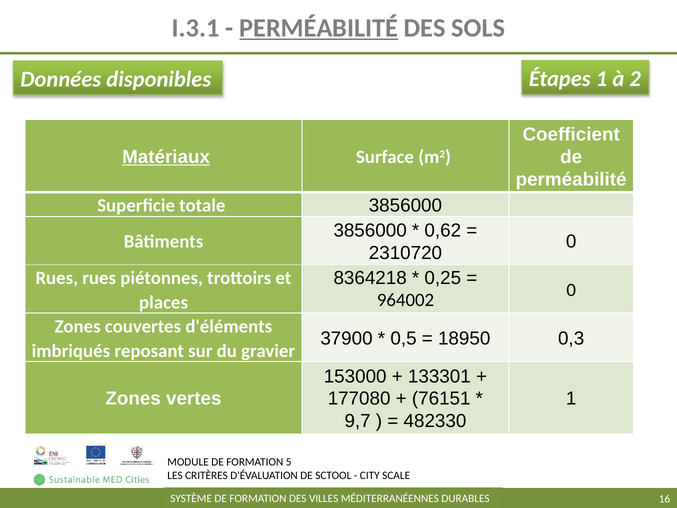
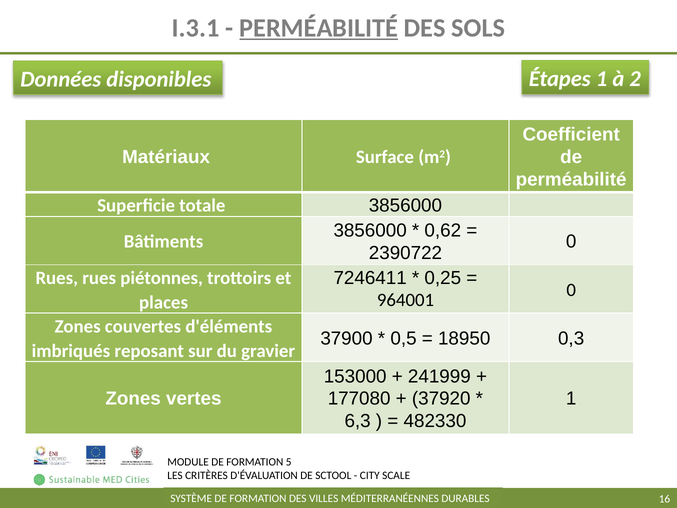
Matériaux underline: present -> none (166, 157)
2310720: 2310720 -> 2390722 (405, 253)
8364218: 8364218 -> 7246411 (370, 278)
964002: 964002 -> 964001 (406, 300)
133301: 133301 -> 241999 (439, 376)
76151: 76151 -> 37920 (441, 399)
9,7: 9,7 -> 6,3 (358, 421)
